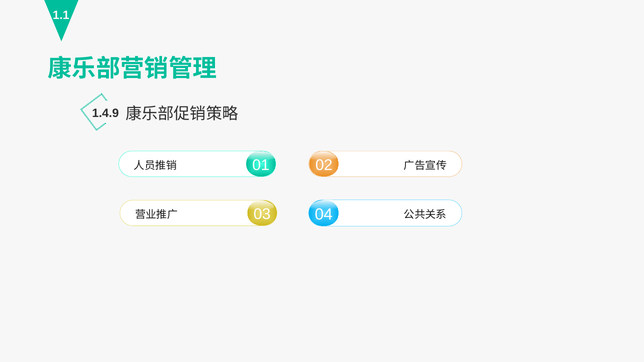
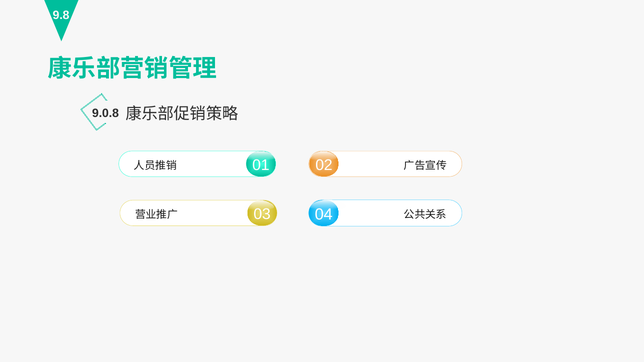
1.1: 1.1 -> 9.8 (61, 15)
1.4.9: 1.4.9 -> 9.0.8 (105, 114)
